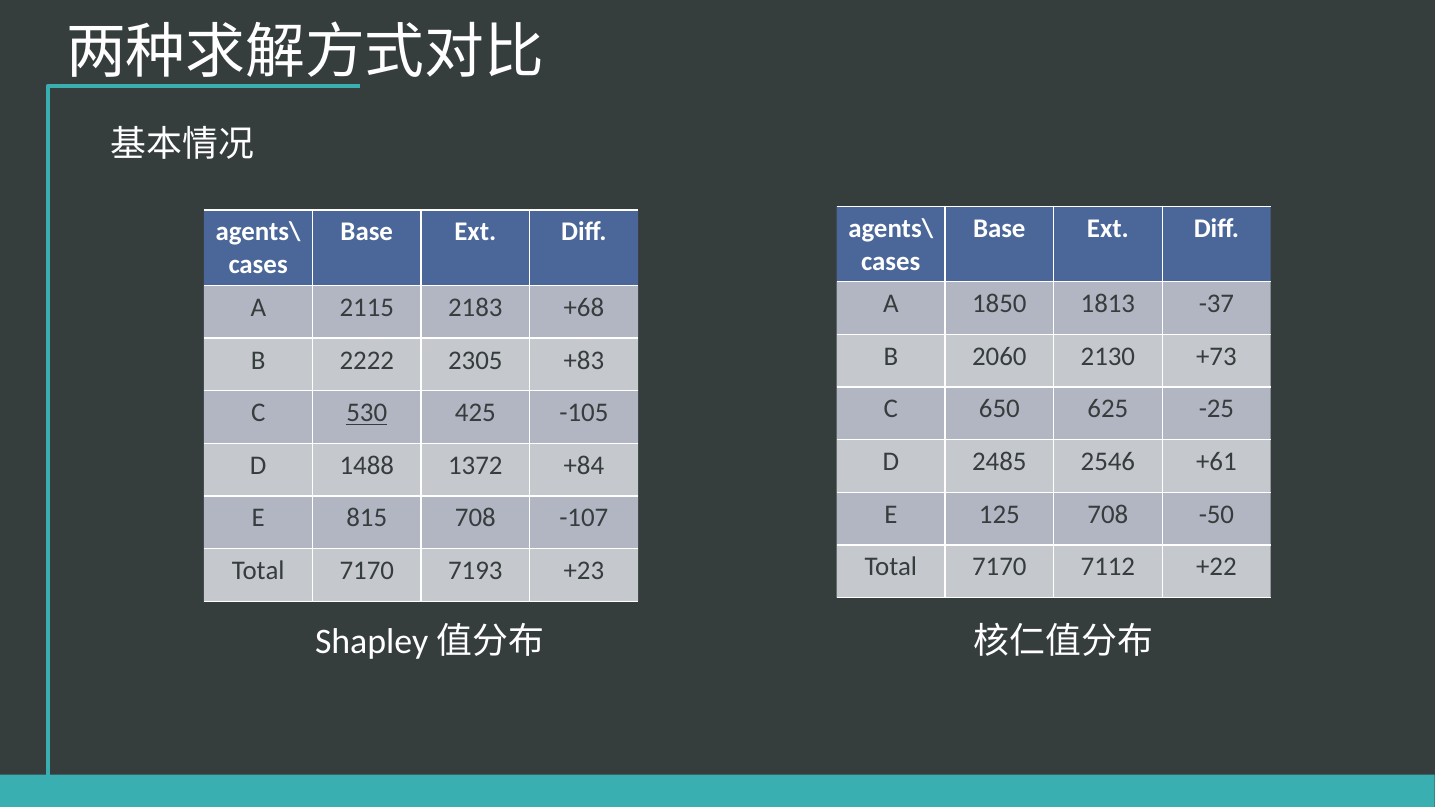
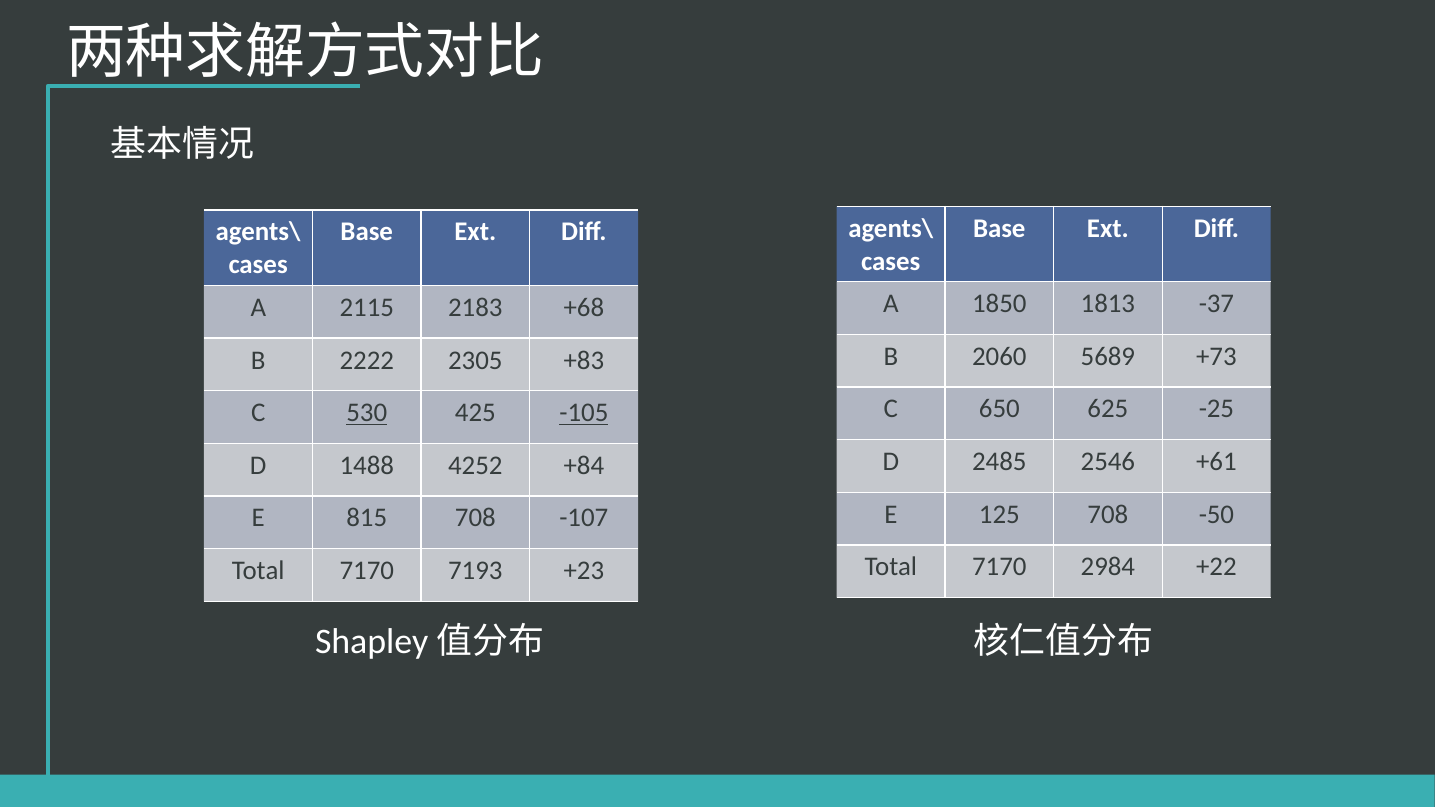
2130: 2130 -> 5689 (1108, 357)
-105 underline: none -> present (584, 413)
1372: 1372 -> 4252 (475, 466)
7112: 7112 -> 2984 (1108, 567)
